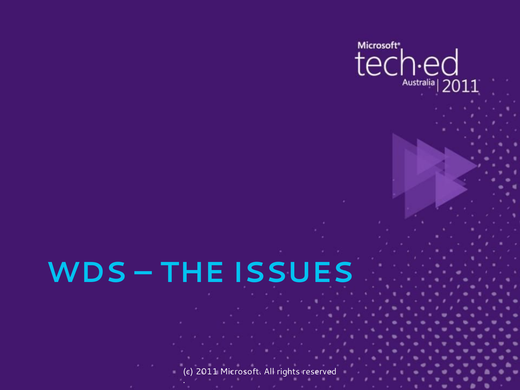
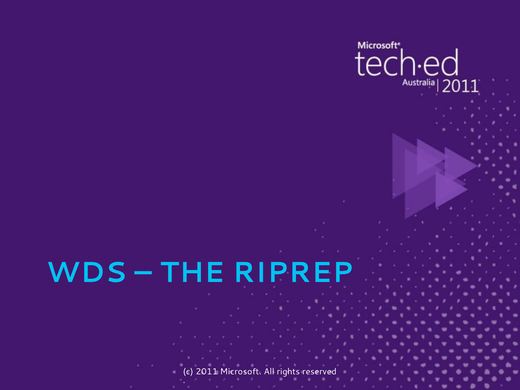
ISSUES: ISSUES -> RIPREP (293, 273)
